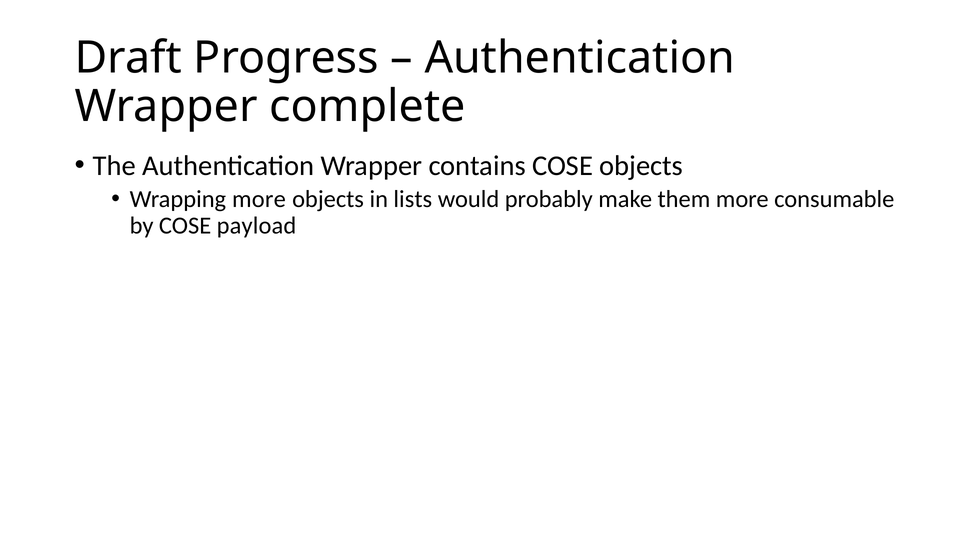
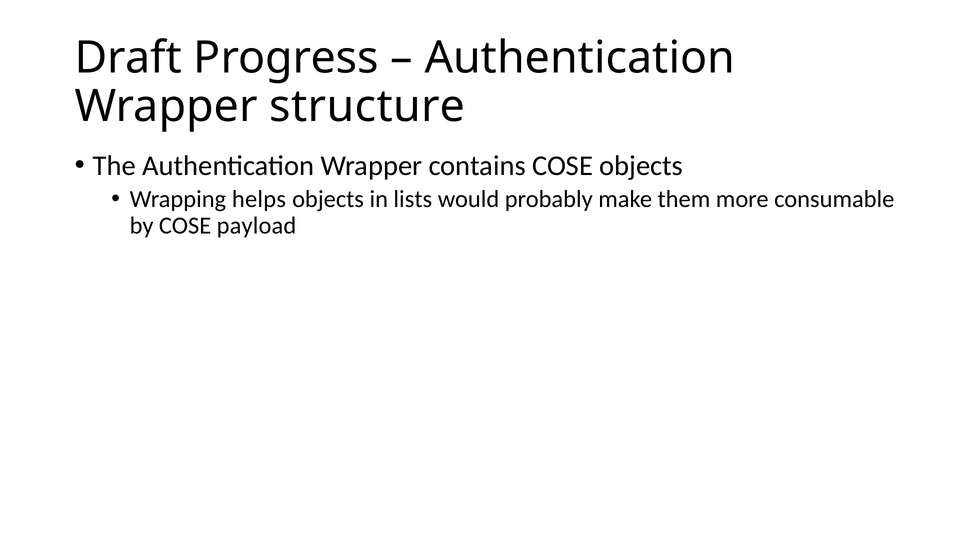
complete: complete -> structure (367, 106)
Wrapping more: more -> helps (259, 199)
